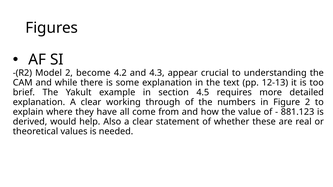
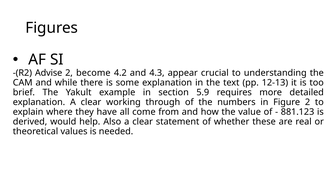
Model: Model -> Advise (49, 73)
4.5: 4.5 -> 5.9 (203, 92)
